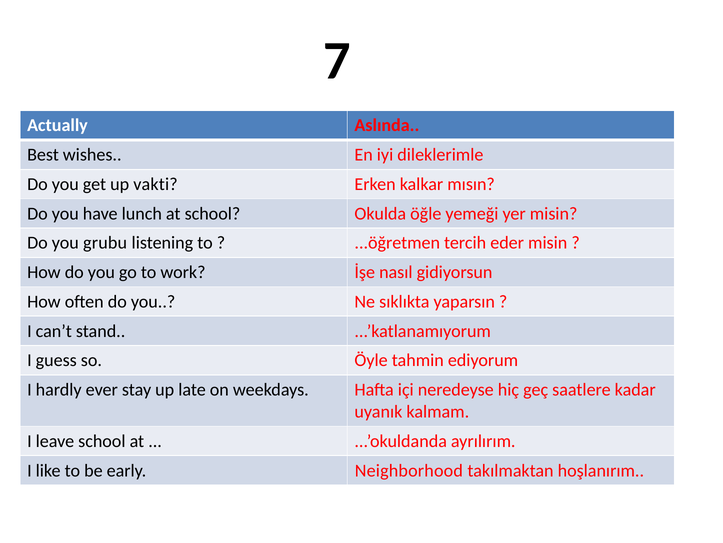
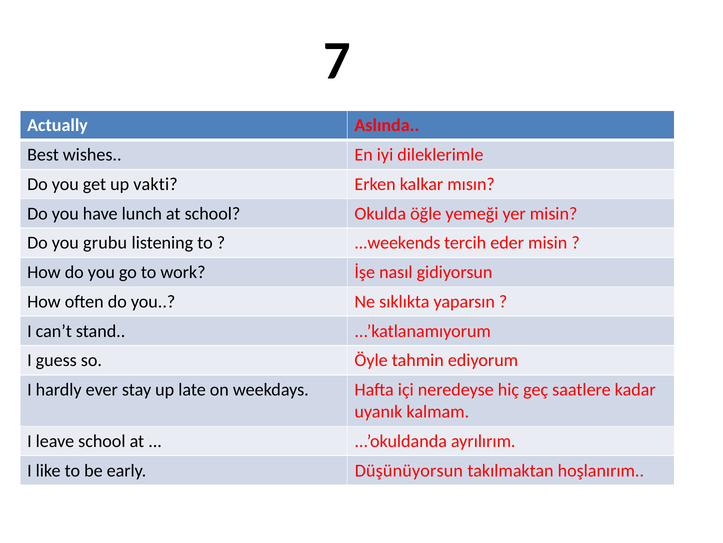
...öğretmen: ...öğretmen -> ...weekends (397, 243)
Neighborhood: Neighborhood -> Düşünüyorsun (409, 470)
